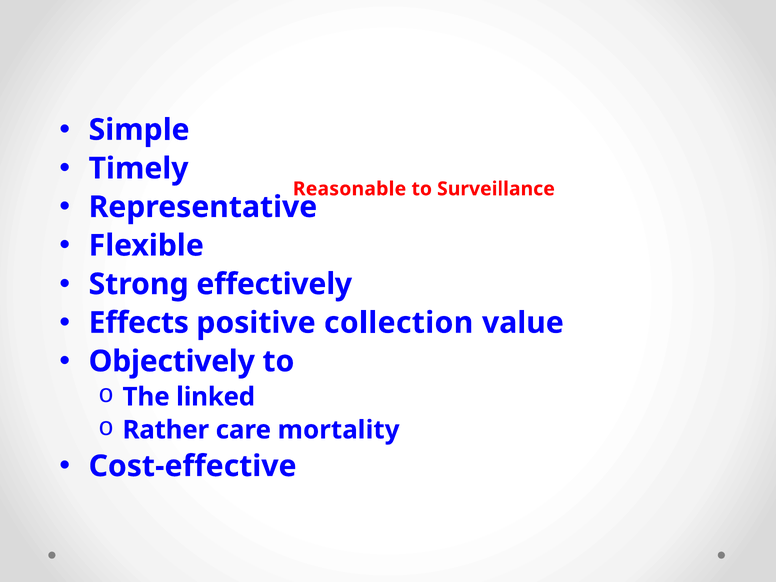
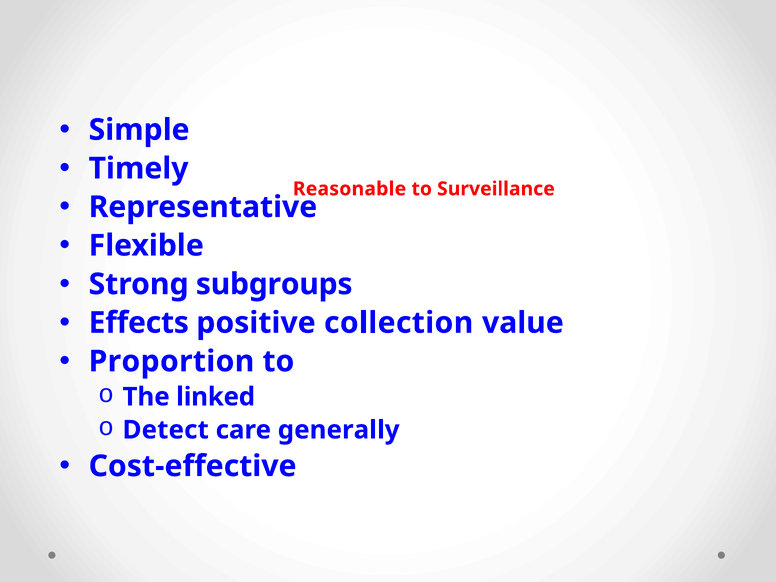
effectively: effectively -> subgroups (274, 284)
Objectively: Objectively -> Proportion (171, 361)
Rather: Rather -> Detect (166, 430)
mortality: mortality -> generally (339, 430)
